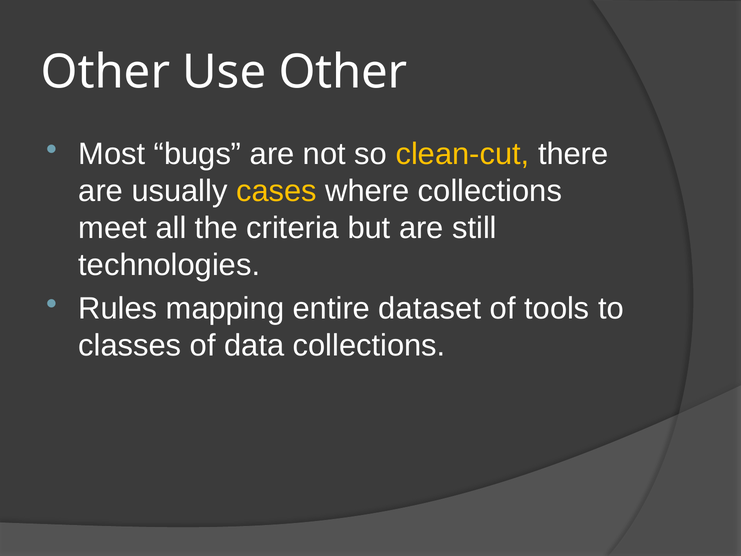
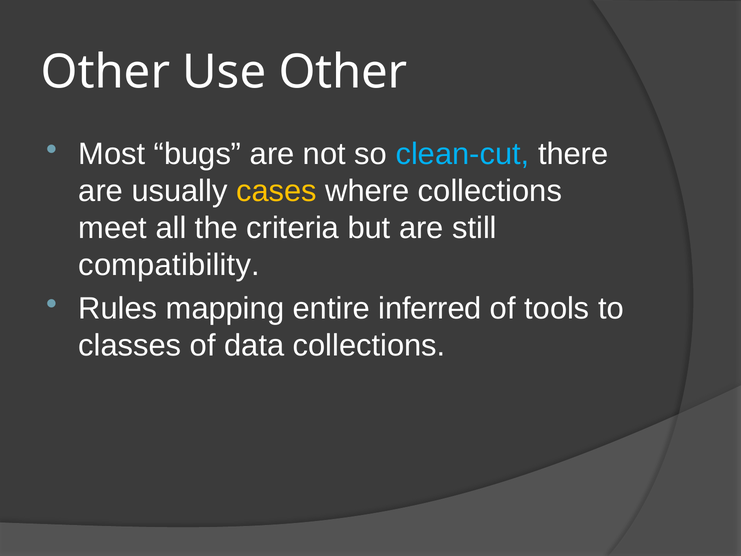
clean-cut colour: yellow -> light blue (463, 154)
technologies: technologies -> compatibility (169, 265)
dataset: dataset -> inferred (430, 308)
